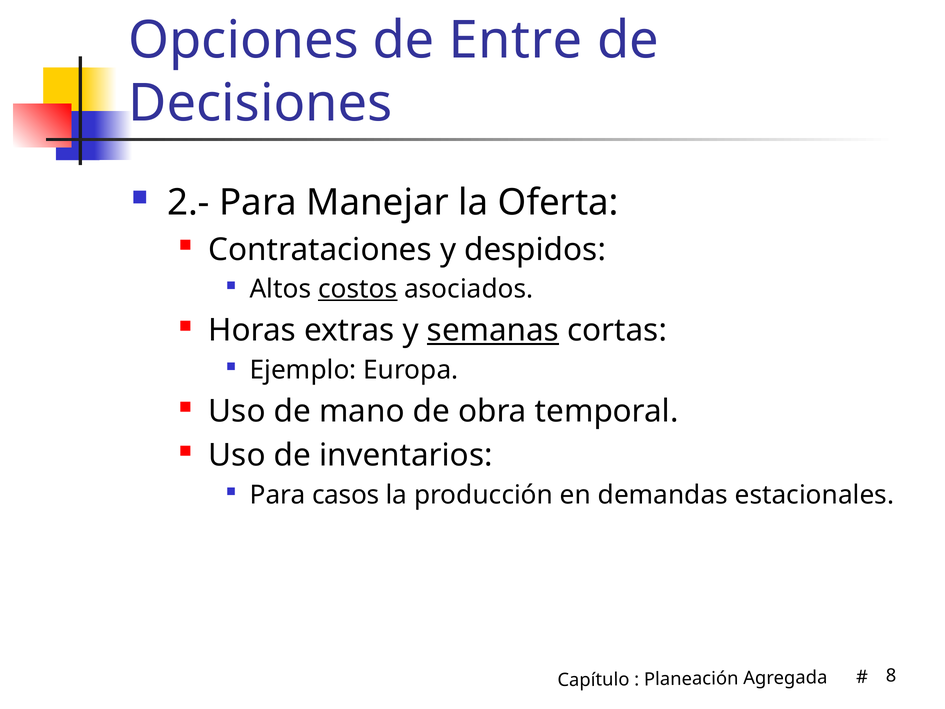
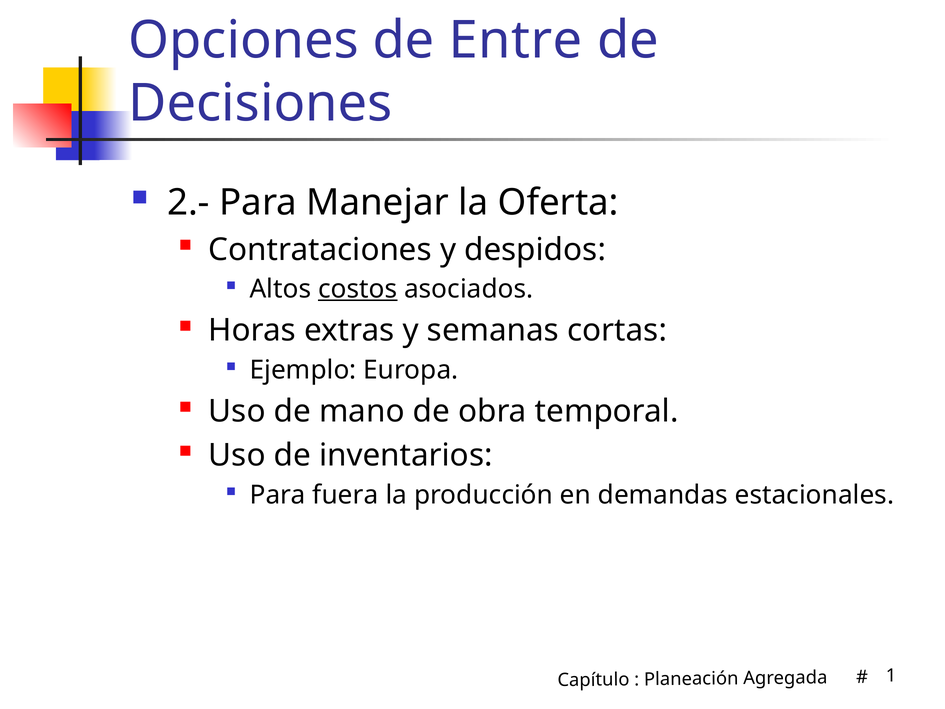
semanas underline: present -> none (493, 330)
casos: casos -> fuera (345, 495)
8: 8 -> 1 (891, 676)
